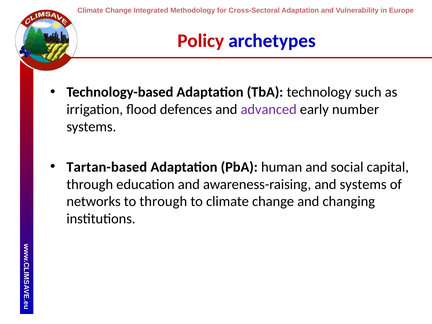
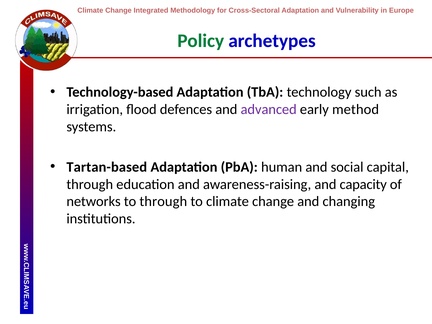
Policy colour: red -> green (201, 41)
number: number -> method (356, 109)
and systems: systems -> capacity (363, 184)
